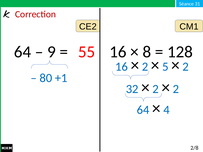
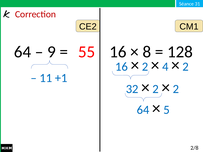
5: 5 -> 4 (165, 67)
80: 80 -> 11 (46, 78)
4: 4 -> 5 (166, 110)
